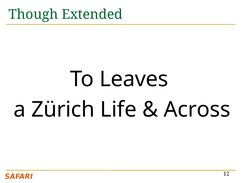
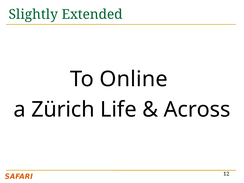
Though: Though -> Slightly (33, 14)
Leaves: Leaves -> Online (134, 79)
